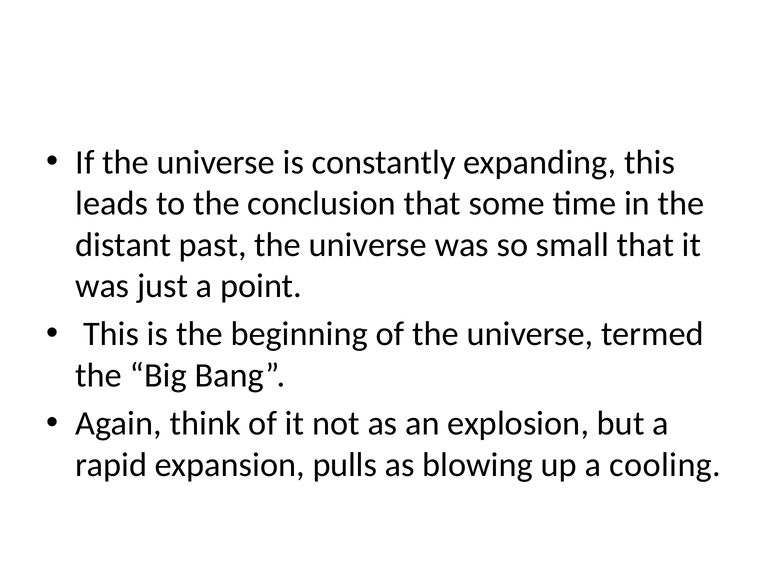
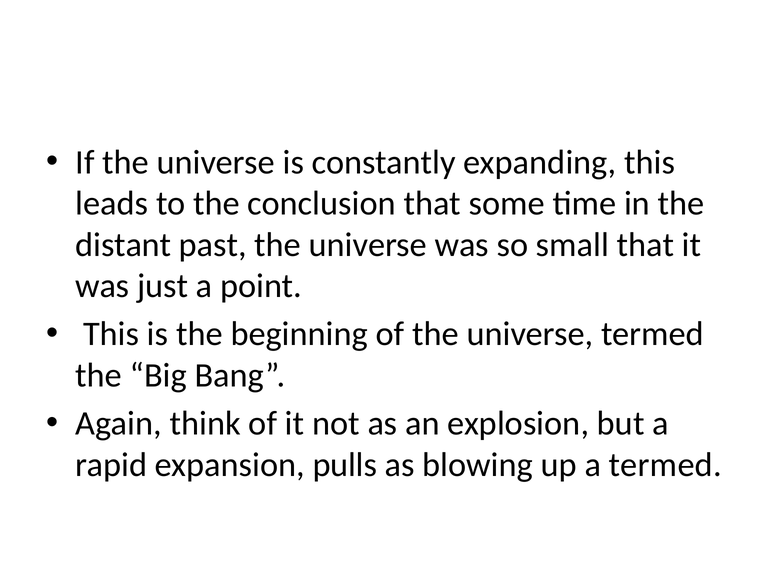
a cooling: cooling -> termed (665, 465)
